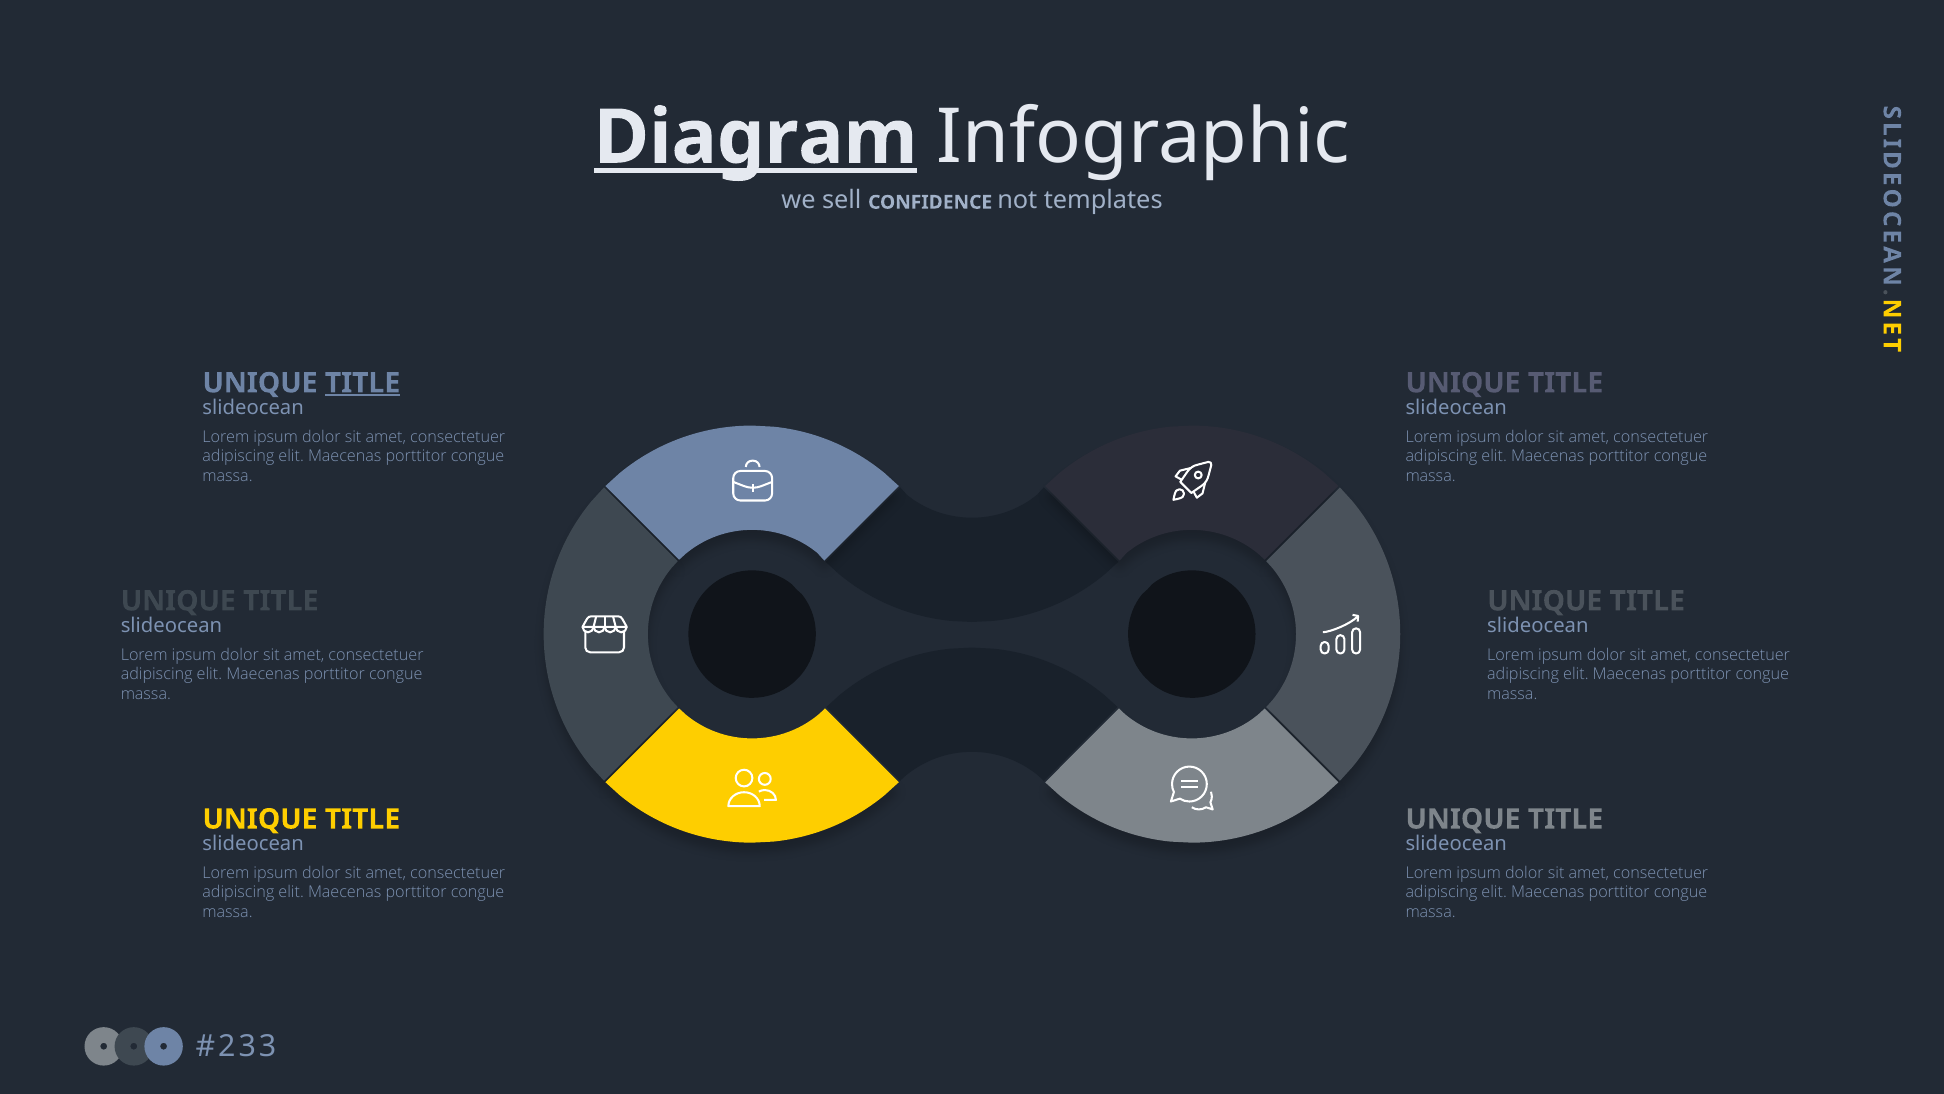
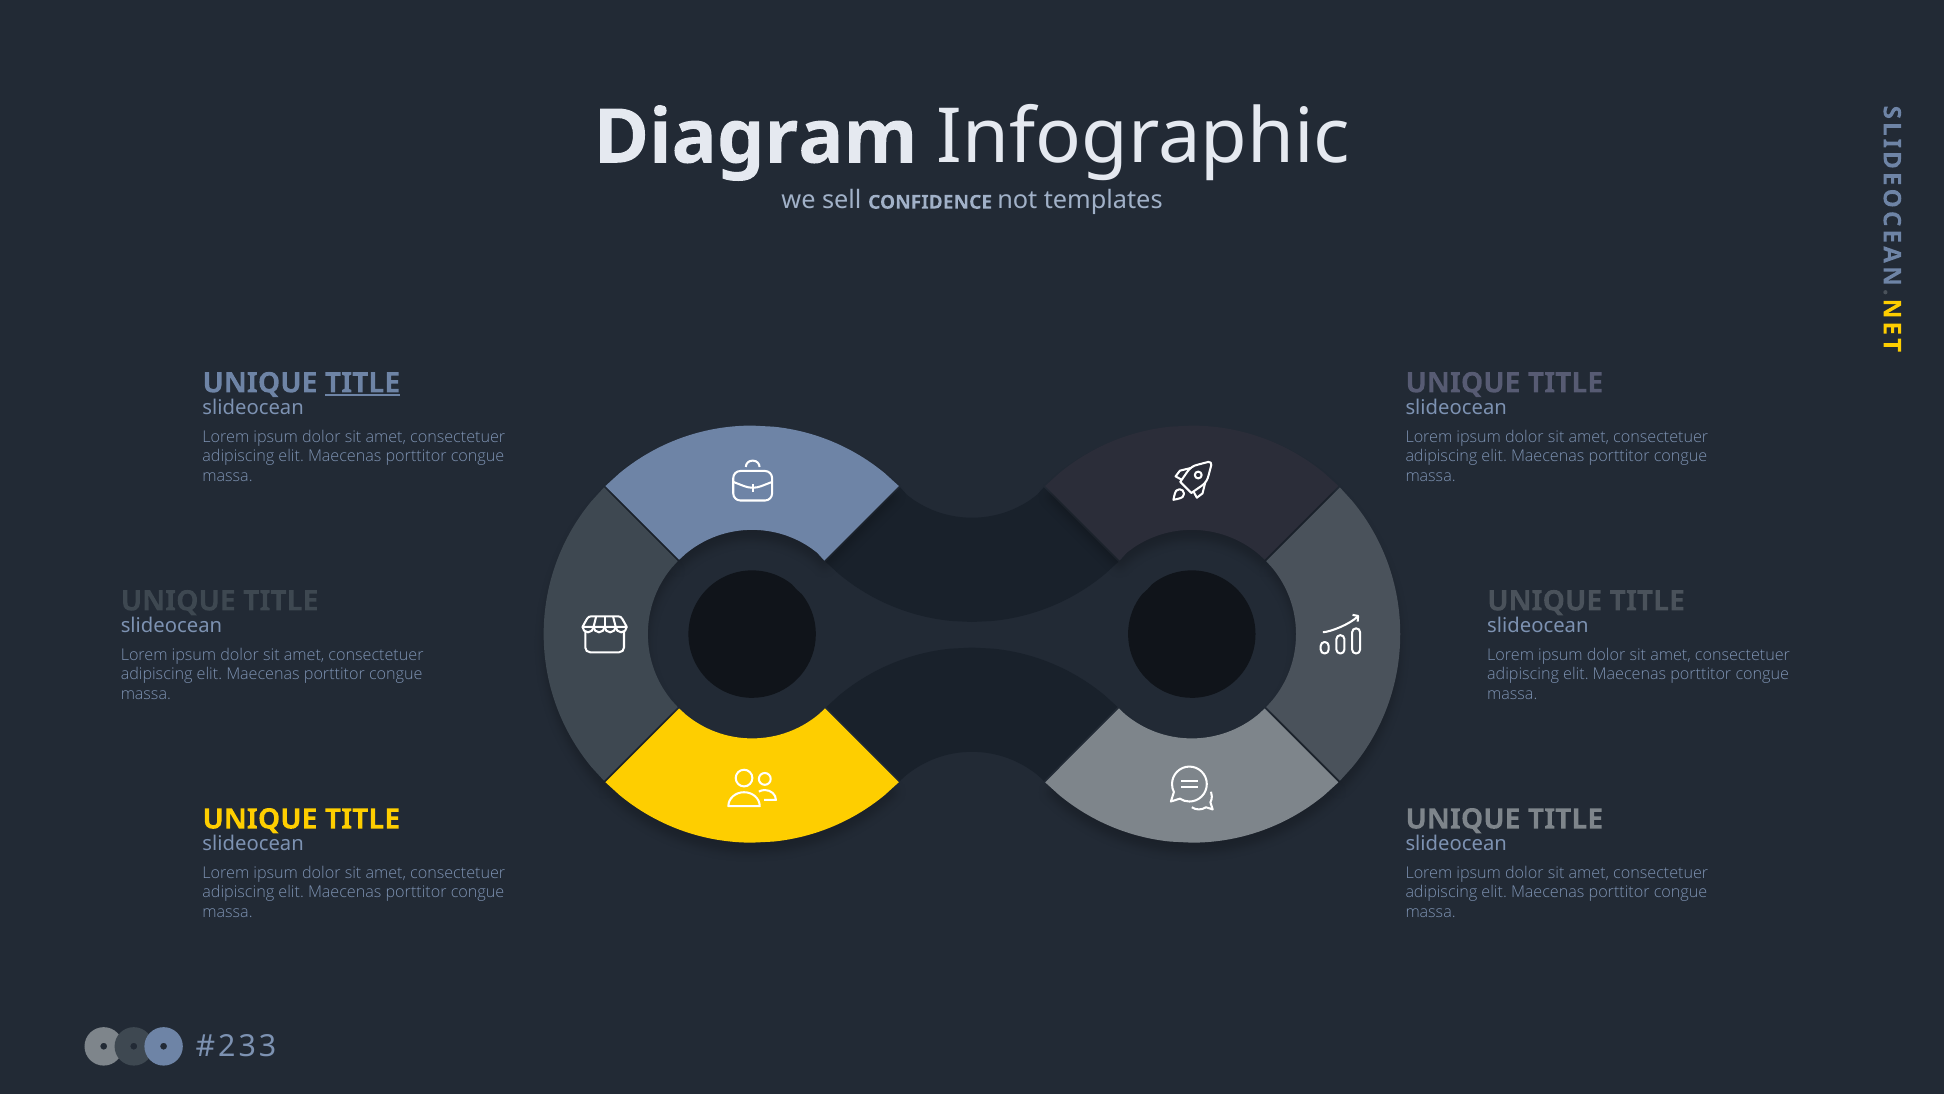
Diagram underline: present -> none (756, 138)
